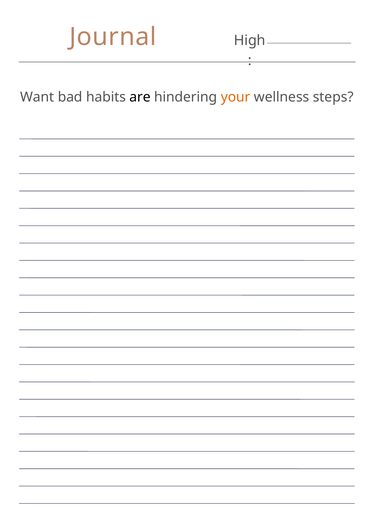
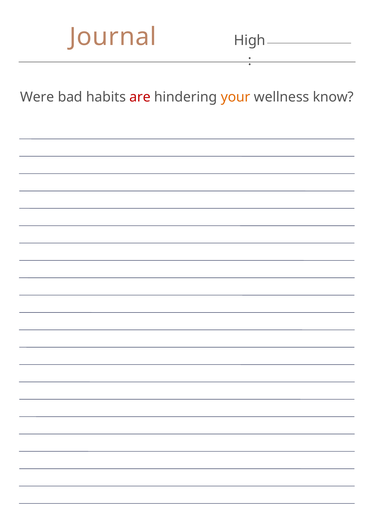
Want: Want -> Were (37, 97)
are colour: black -> red (140, 97)
steps: steps -> know (333, 97)
